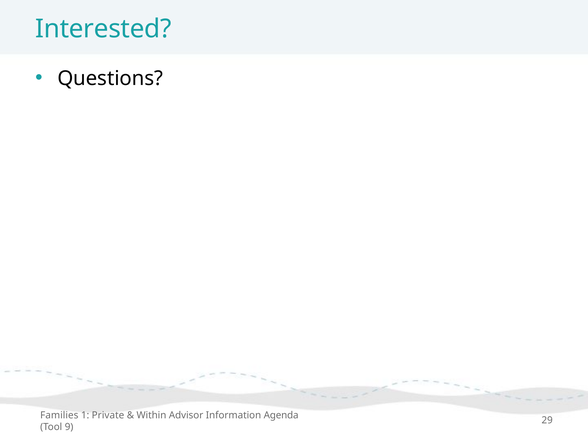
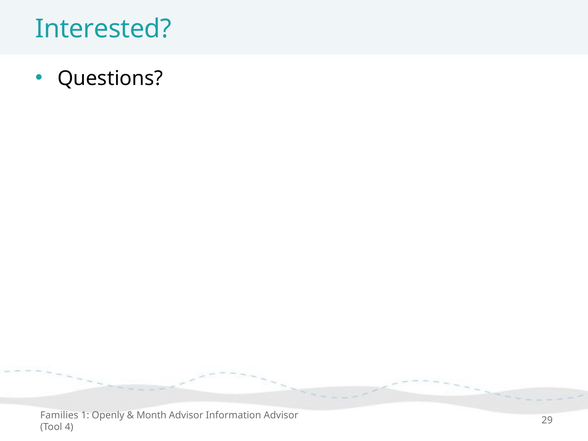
Private: Private -> Openly (108, 415)
Within: Within -> Month (151, 415)
Information Agenda: Agenda -> Advisor (281, 415)
9: 9 -> 4 (69, 427)
